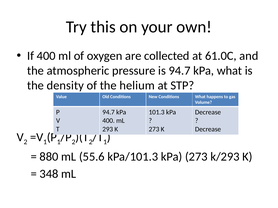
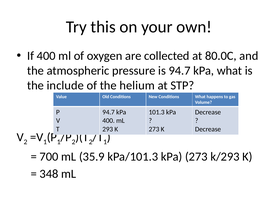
61.0C: 61.0C -> 80.0C (221, 56)
density: density -> include (65, 86)
880: 880 -> 700 (49, 157)
55.6: 55.6 -> 35.9 (92, 157)
